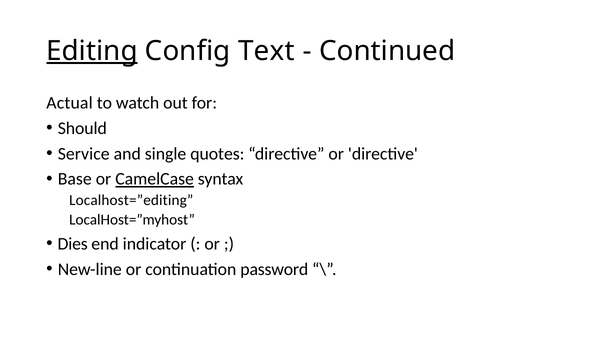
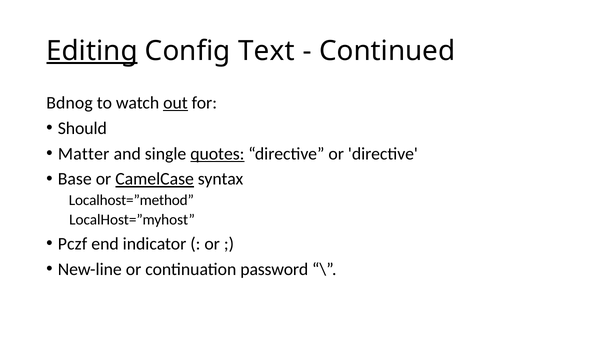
Actual: Actual -> Bdnog (70, 103)
out underline: none -> present (175, 103)
Service: Service -> Matter (84, 154)
quotes underline: none -> present (217, 154)
Localhost=”editing: Localhost=”editing -> Localhost=”method (131, 200)
Dies: Dies -> Pczf (72, 244)
